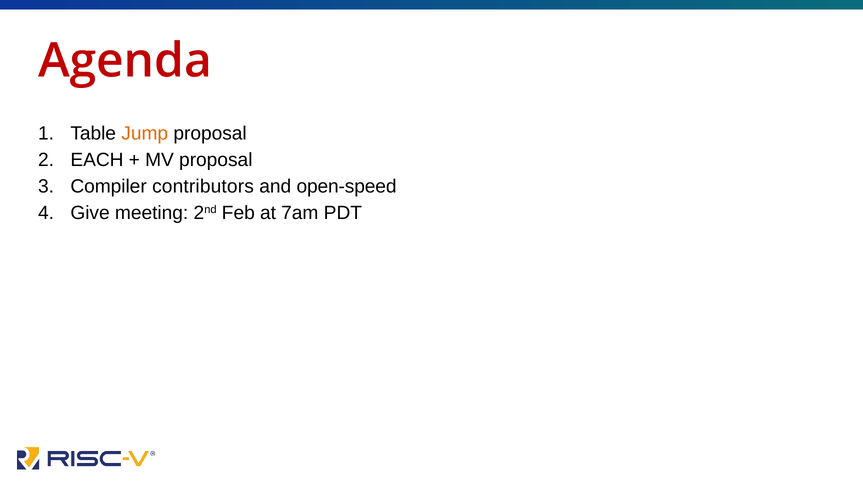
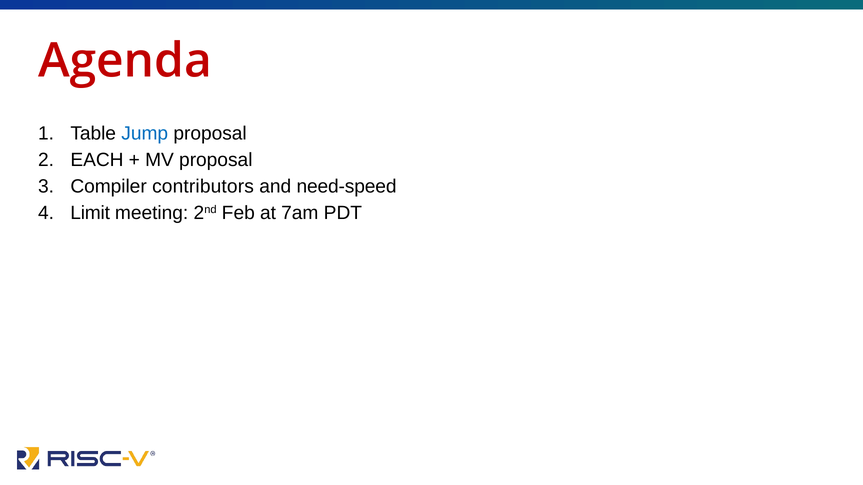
Jump colour: orange -> blue (145, 134)
open-speed: open-speed -> need-speed (347, 187)
Give: Give -> Limit (90, 213)
